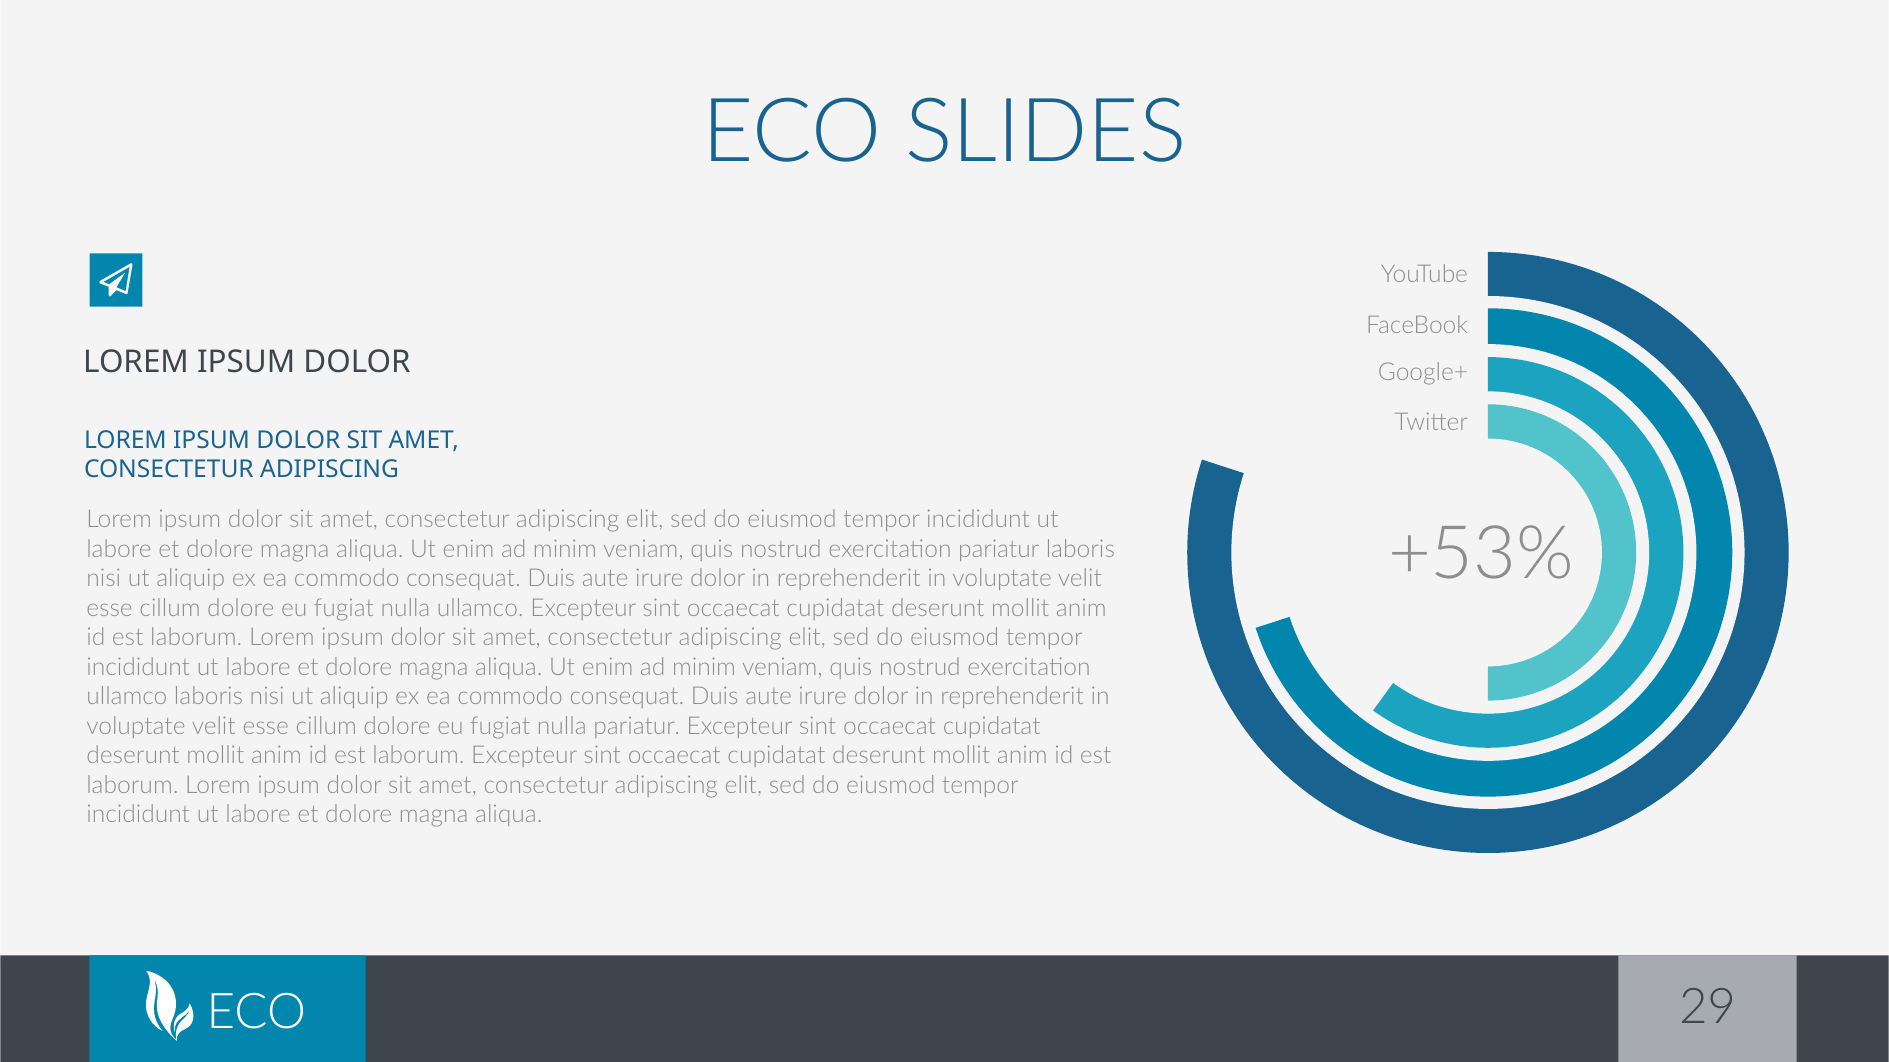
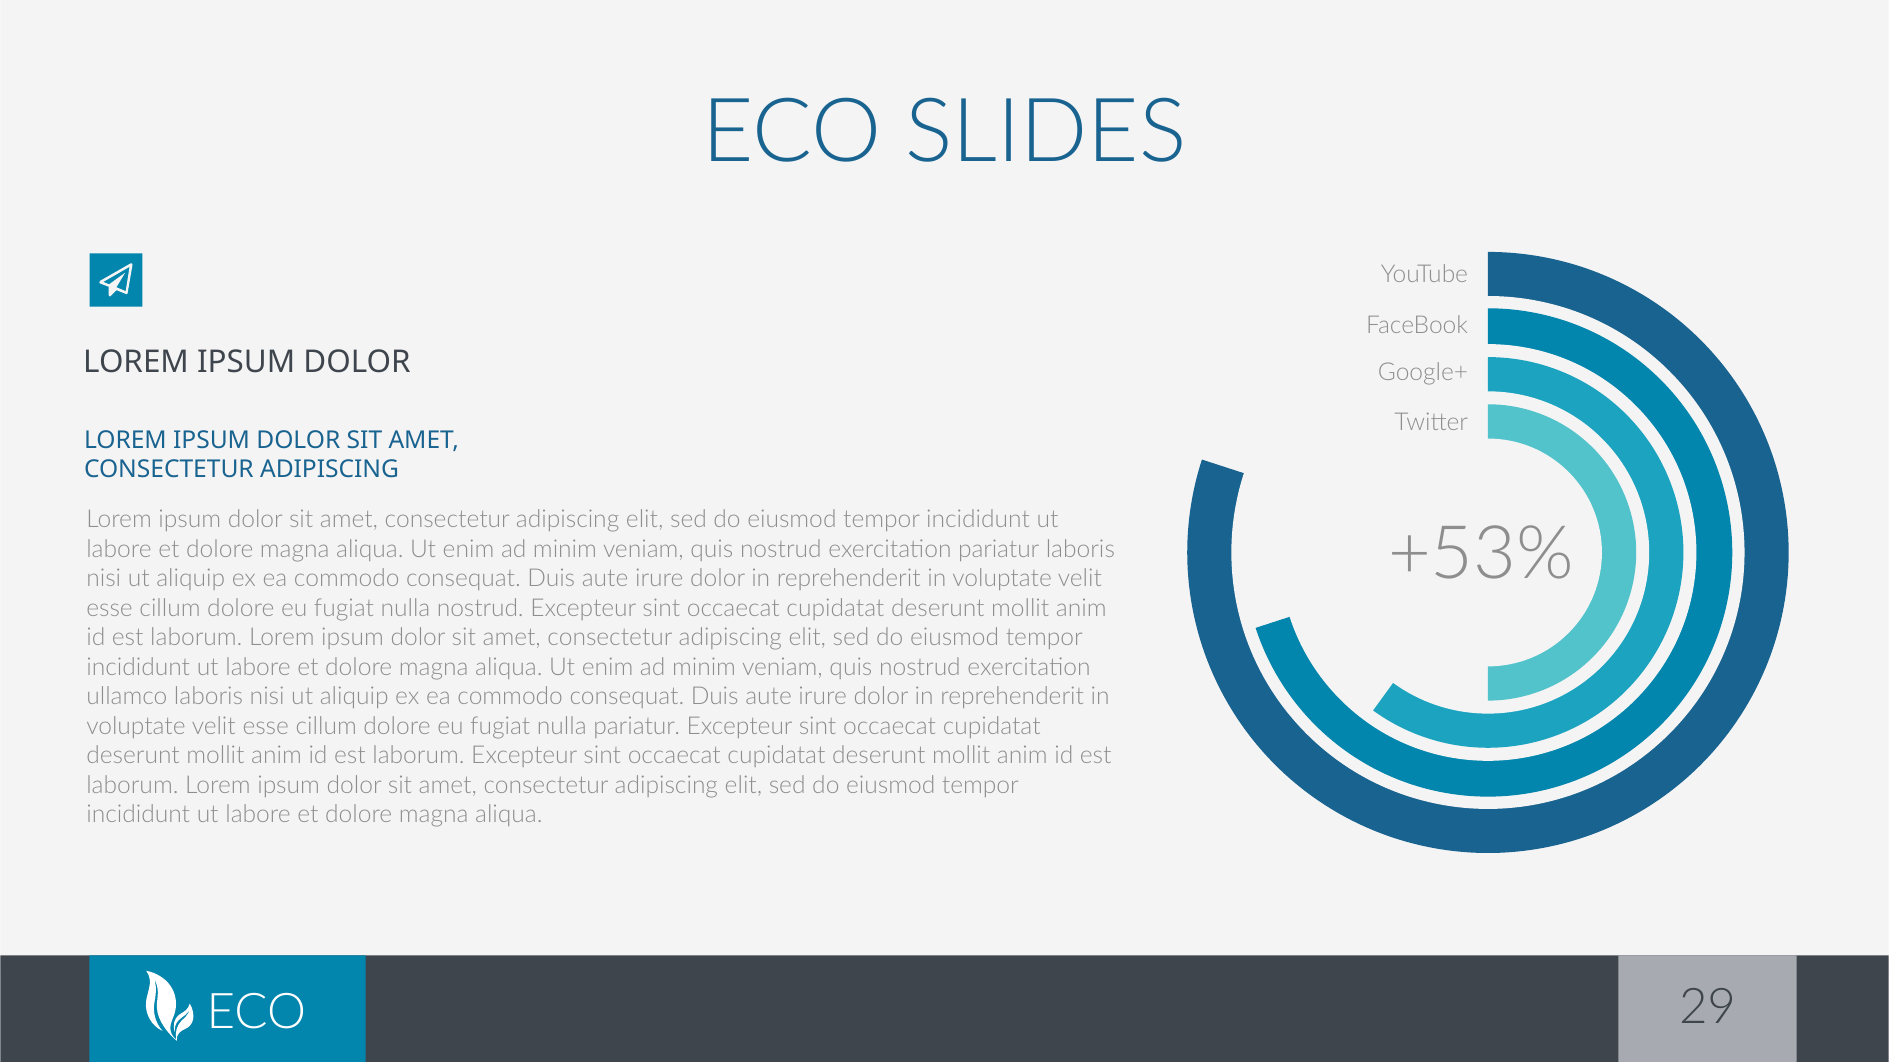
nulla ullamco: ullamco -> nostrud (480, 608)
